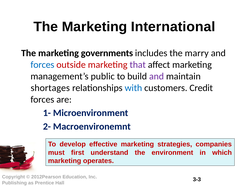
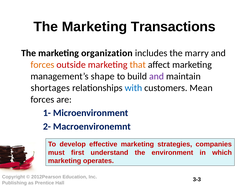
International: International -> Transactions (173, 27)
governments: governments -> organization (107, 53)
forces colour: blue -> orange (42, 65)
that colour: purple -> orange (138, 65)
public: public -> shape (103, 77)
Credit: Credit -> Mean (201, 88)
